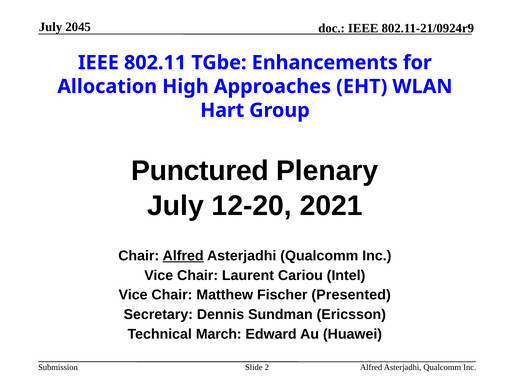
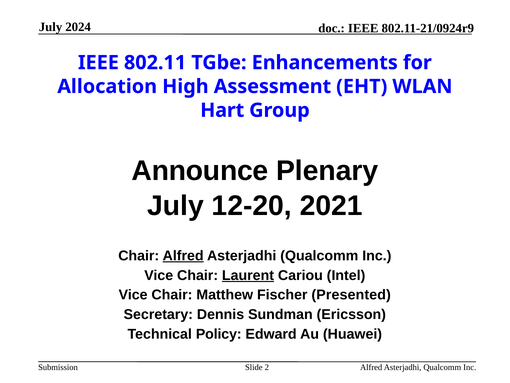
2045: 2045 -> 2024 (78, 27)
Approaches: Approaches -> Assessment (272, 86)
Punctured: Punctured -> Announce (200, 171)
Laurent underline: none -> present (248, 275)
March: March -> Policy (219, 334)
